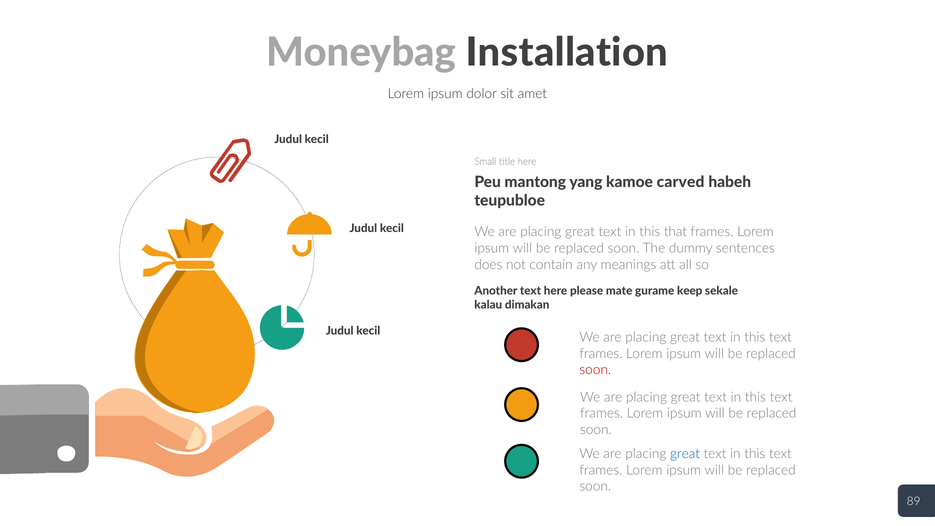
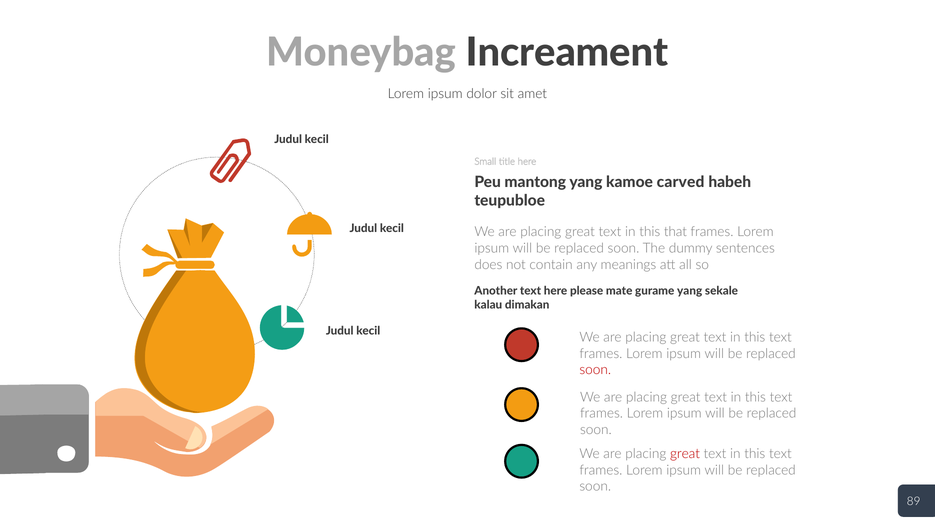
Installation: Installation -> Increament (567, 53)
gurame keep: keep -> yang (690, 291)
great colour: blue -> red (685, 454)
